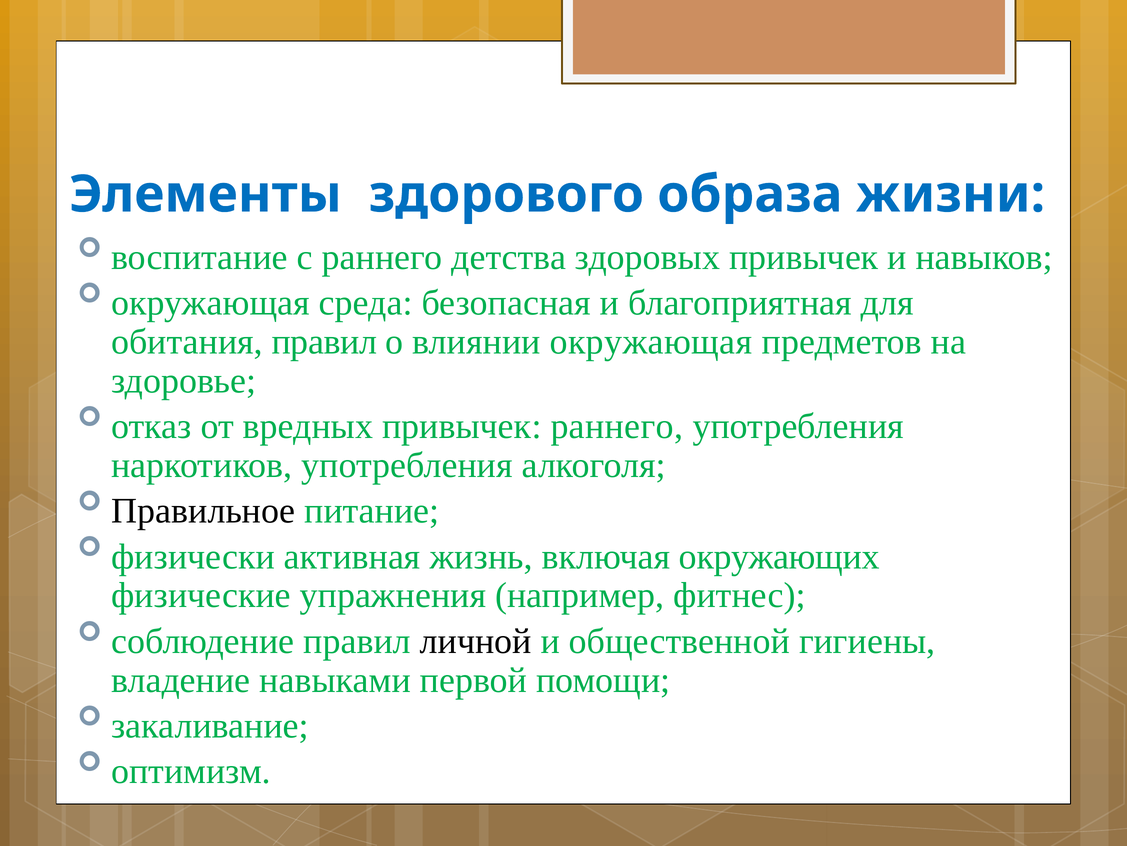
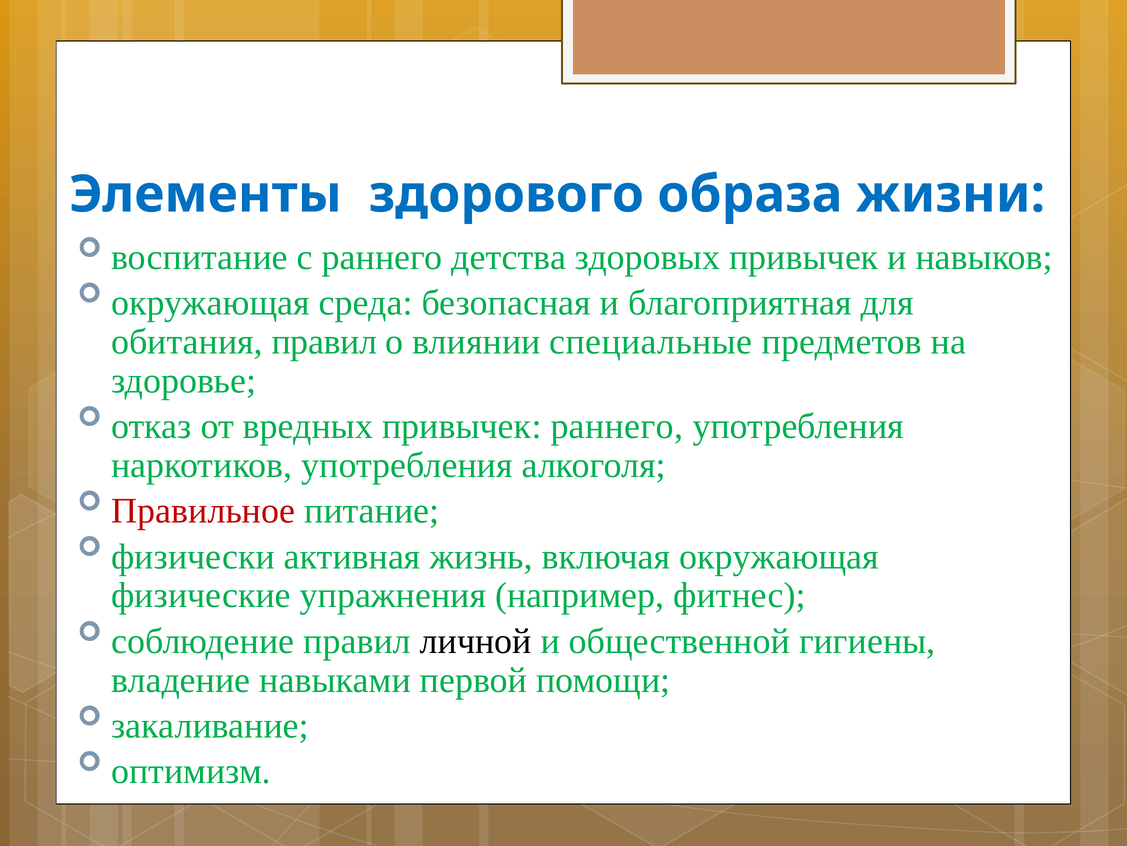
влиянии окружающая: окружающая -> специальные (651, 342)
Правильное colour: black -> red (203, 511)
включая окружающих: окружающих -> окружающая (779, 556)
